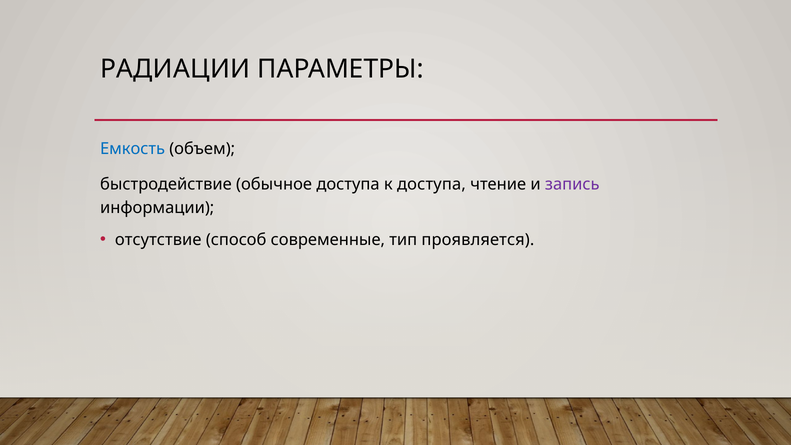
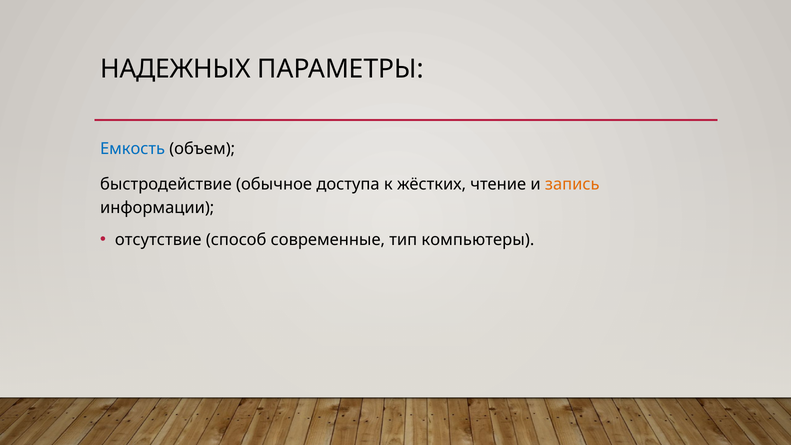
РАДИАЦИИ: РАДИАЦИИ -> НАДЕЖНЫХ (175, 69)
к доступа: доступа -> жёстких (432, 184)
запись colour: purple -> orange (572, 184)
проявляется: проявляется -> компьютеры (478, 240)
